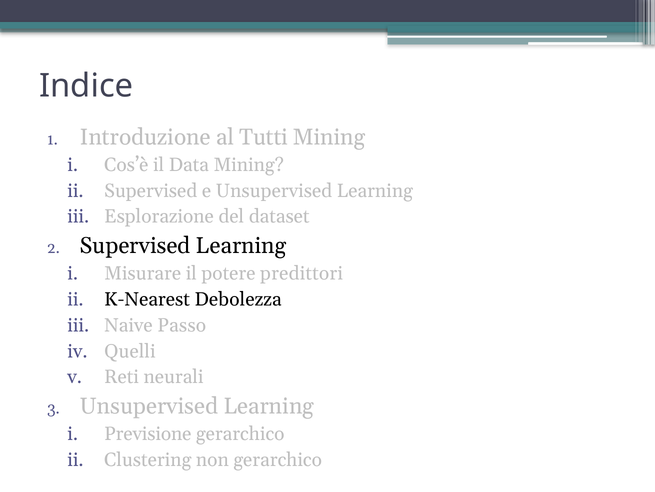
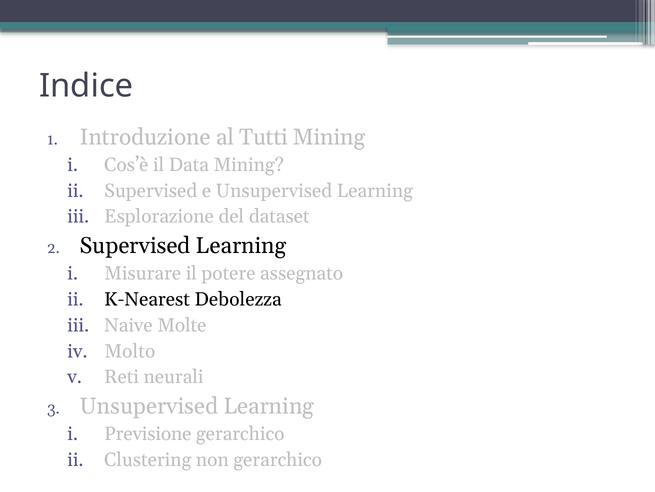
predittori: predittori -> assegnato (302, 273)
Passo: Passo -> Molte (182, 325)
Quelli: Quelli -> Molto (130, 351)
